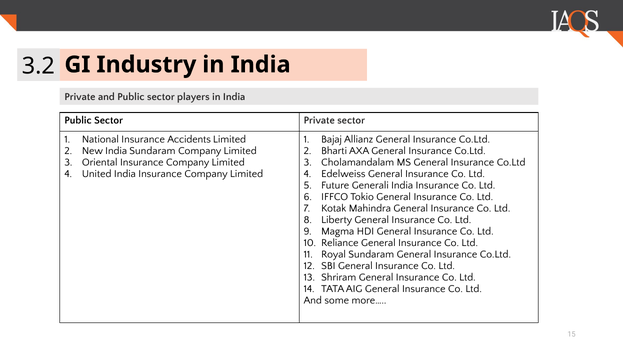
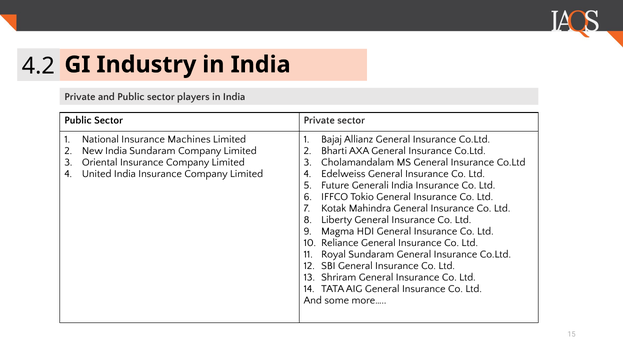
3.2: 3.2 -> 4.2 (38, 66)
Accidents: Accidents -> Machines (189, 139)
